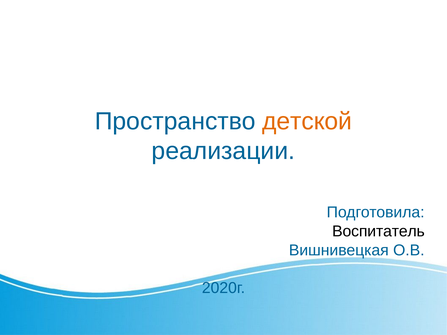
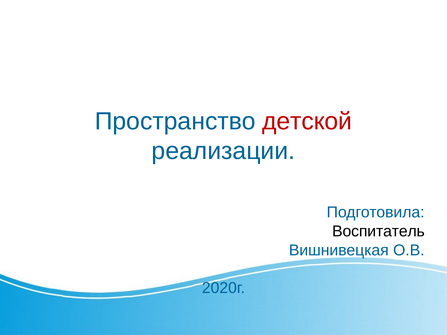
детской colour: orange -> red (307, 121)
